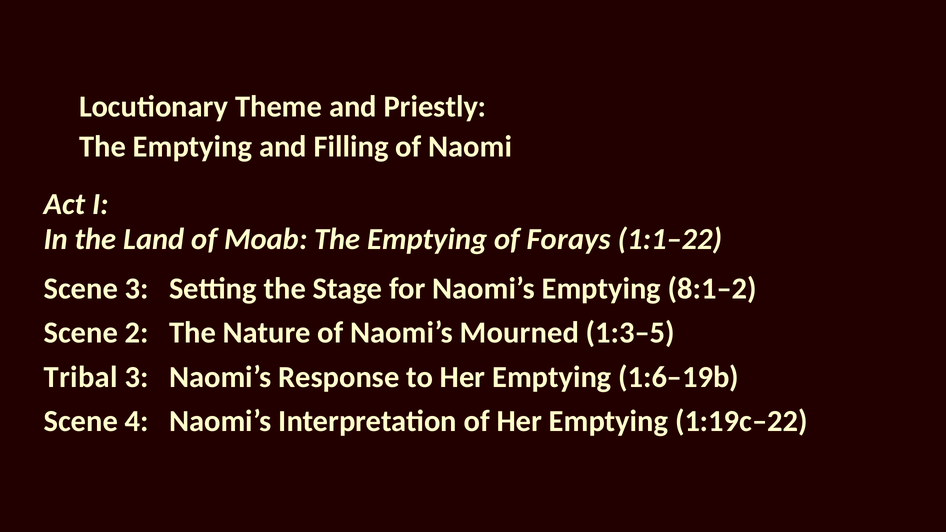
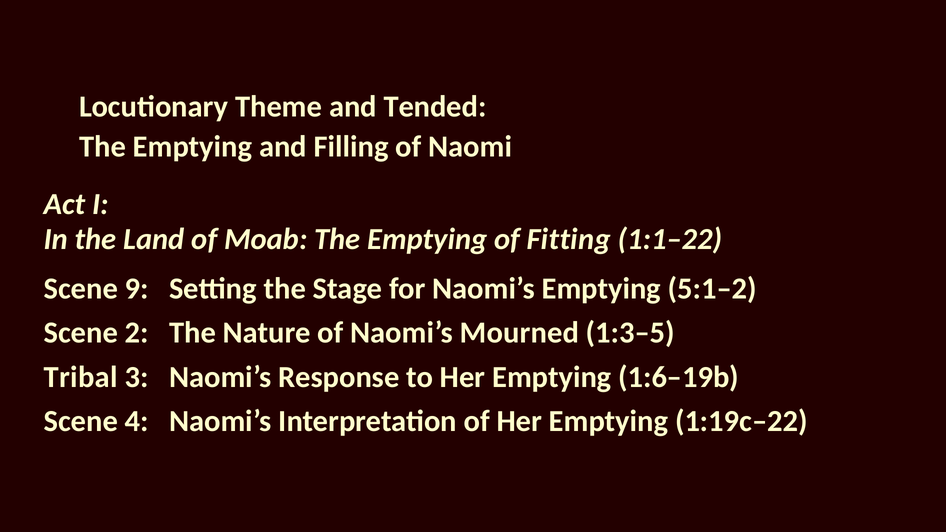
Priestly: Priestly -> Tended (435, 107)
Forays: Forays -> Fitting (569, 239)
Scene 3: 3 -> 9 (137, 289)
8:1–2: 8:1–2 -> 5:1–2 (712, 289)
